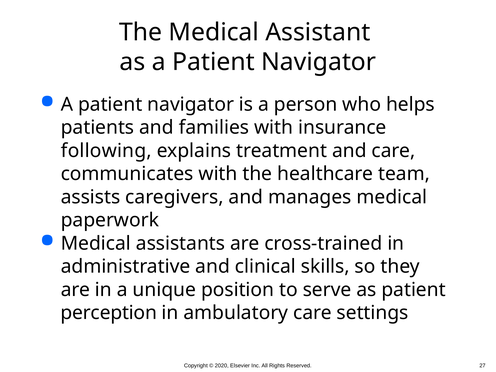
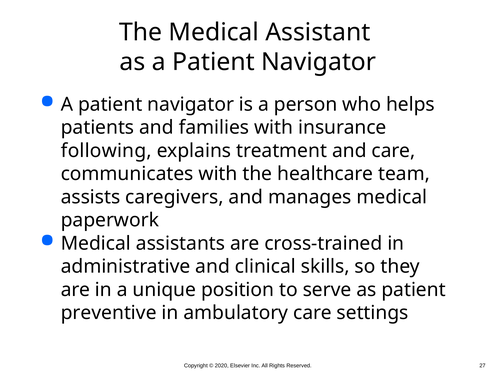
perception: perception -> preventive (109, 313)
